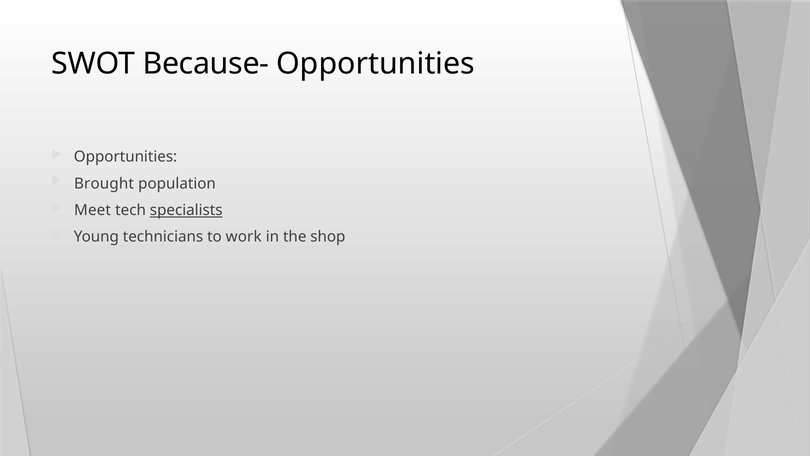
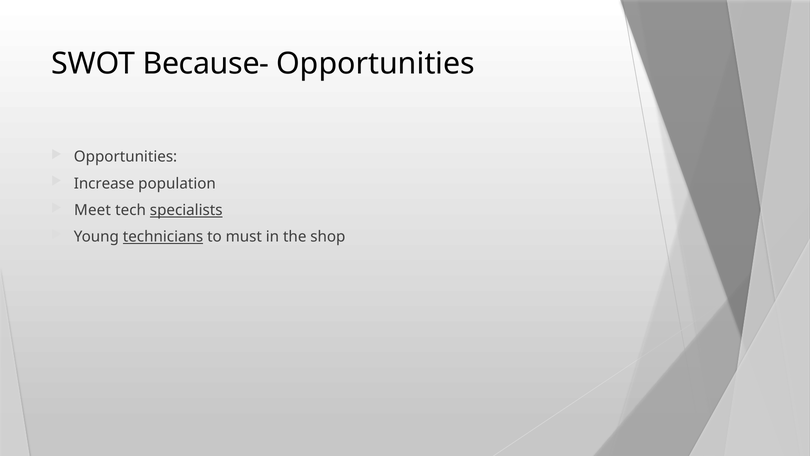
Brought: Brought -> Increase (104, 183)
technicians underline: none -> present (163, 237)
work: work -> must (244, 237)
